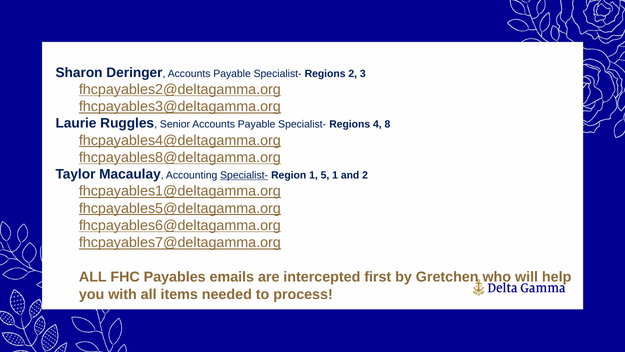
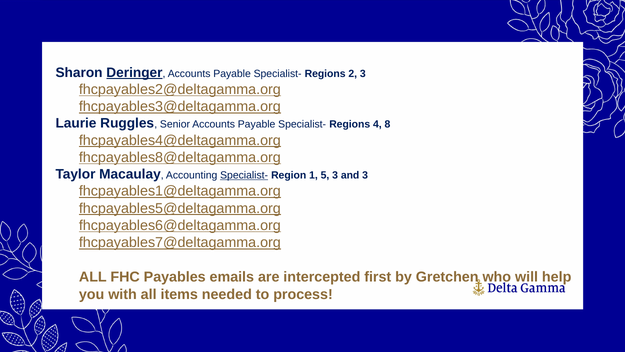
Deringer underline: none -> present (134, 72)
5 1: 1 -> 3 (335, 175)
and 2: 2 -> 3 (365, 175)
